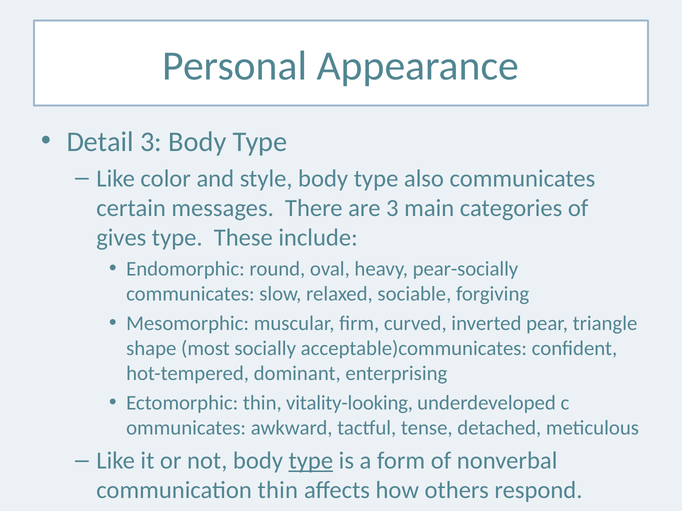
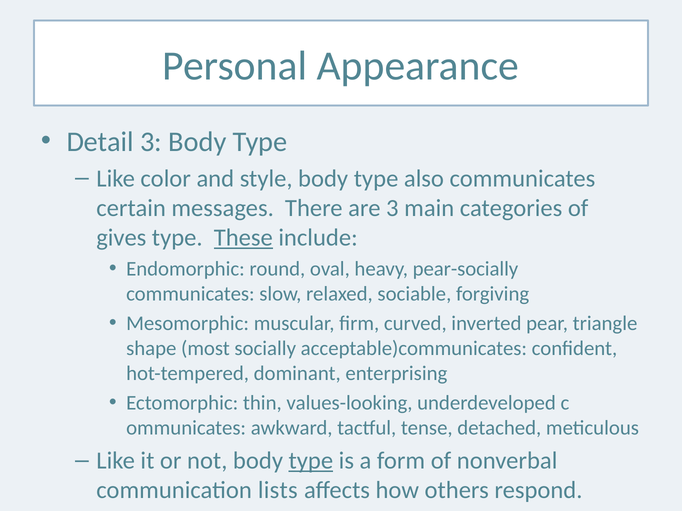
These underline: none -> present (243, 238)
vitality-looking: vitality-looking -> values-looking (349, 403)
communication thin: thin -> lists (278, 491)
